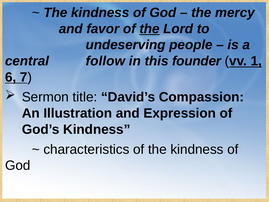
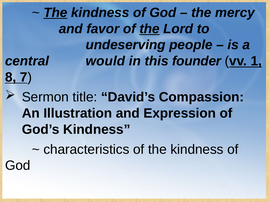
The underline: none -> present (55, 13)
follow: follow -> would (105, 61)
6: 6 -> 8 (11, 77)
